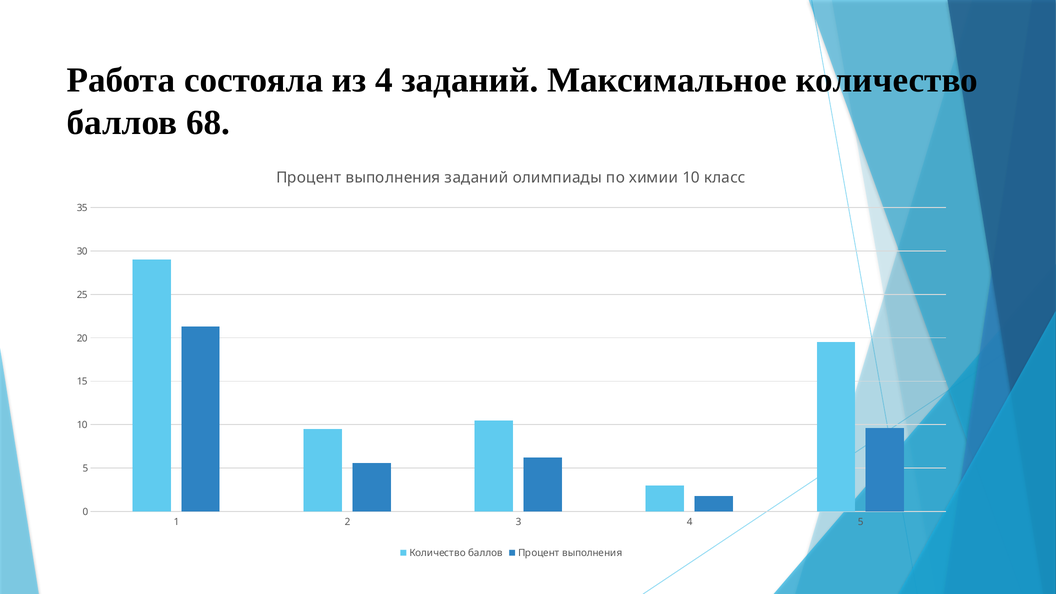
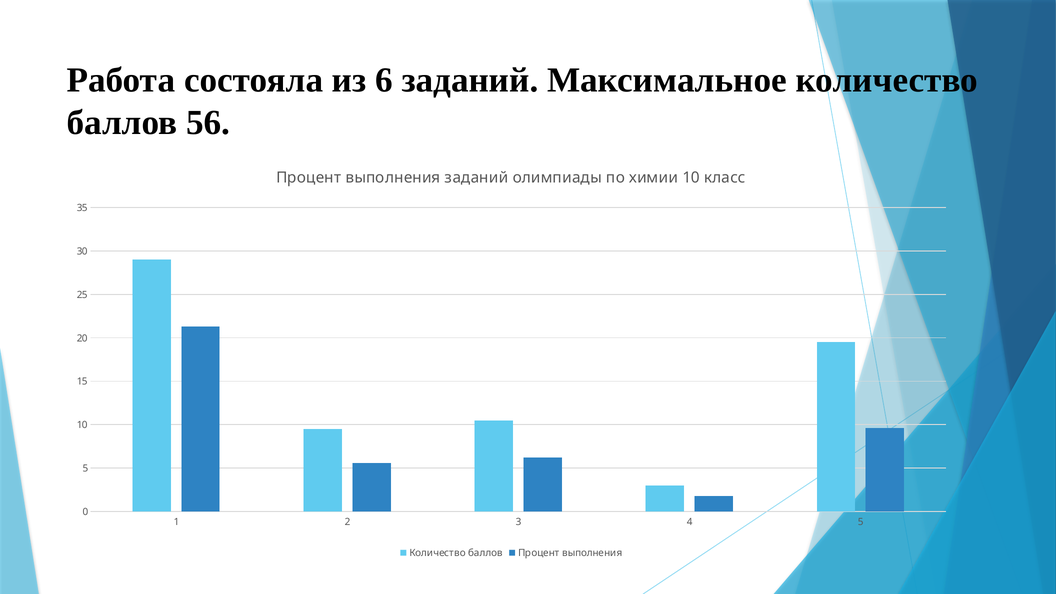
из 4: 4 -> 6 (384, 80)
68: 68 -> 56 (208, 123)
